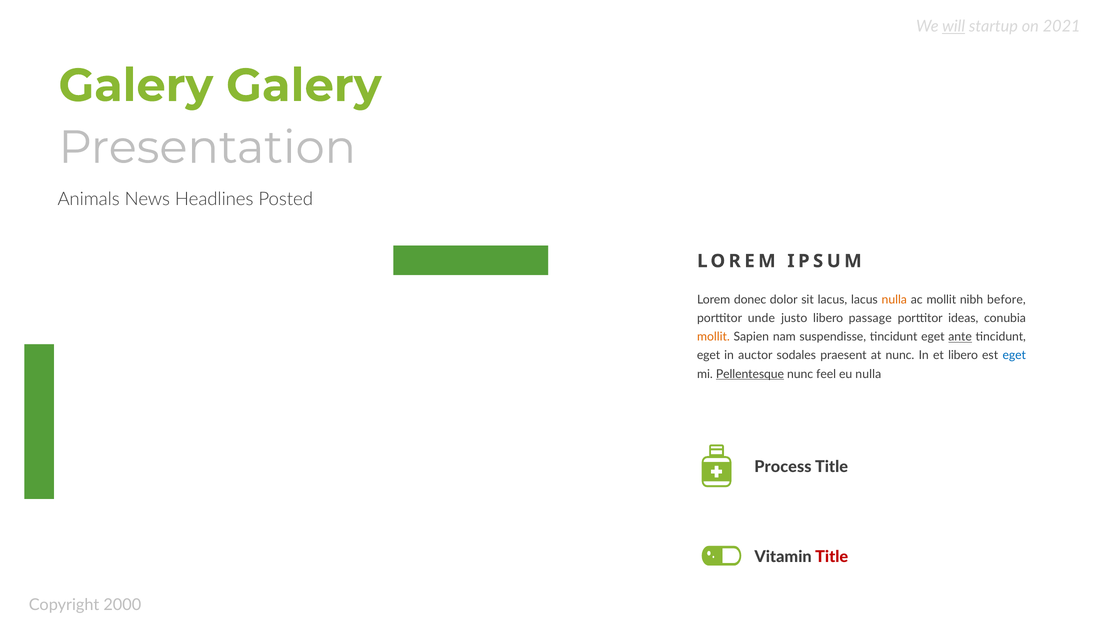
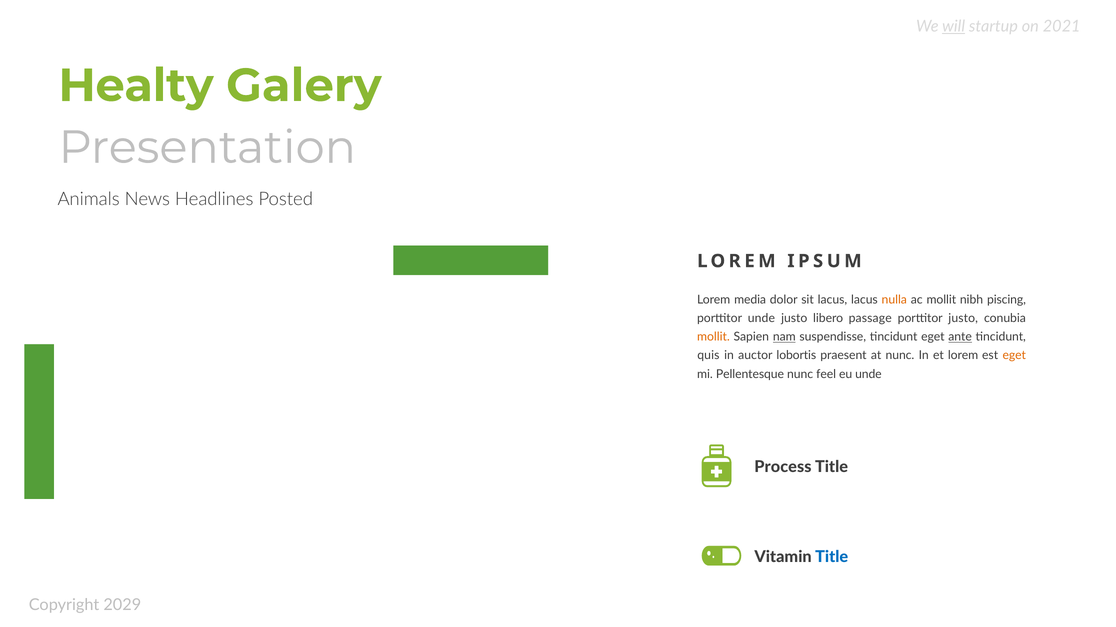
Galery: Galery -> Healty (136, 86)
donec: donec -> media (750, 300)
before: before -> piscing (1006, 300)
porttitor ideas: ideas -> justo (963, 319)
nam underline: none -> present (784, 337)
eget: eget -> quis (708, 356)
sodales: sodales -> lobortis (796, 356)
et libero: libero -> lorem (963, 356)
eget colour: blue -> orange (1014, 356)
Pellentesque underline: present -> none (750, 374)
eu nulla: nulla -> unde (868, 374)
Title colour: red -> blue (832, 557)
2000: 2000 -> 2029 (122, 606)
